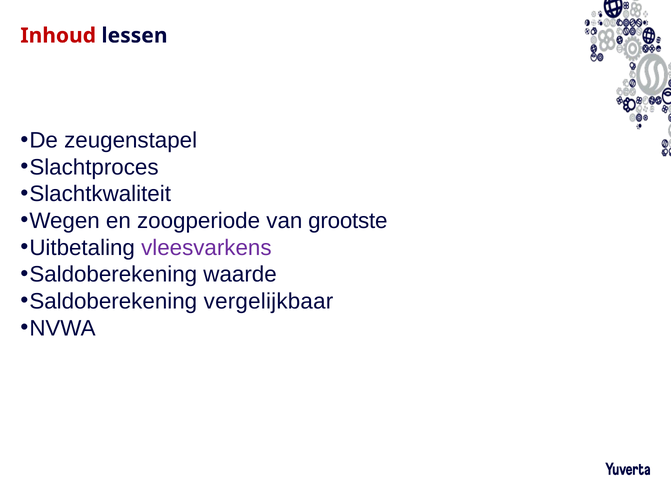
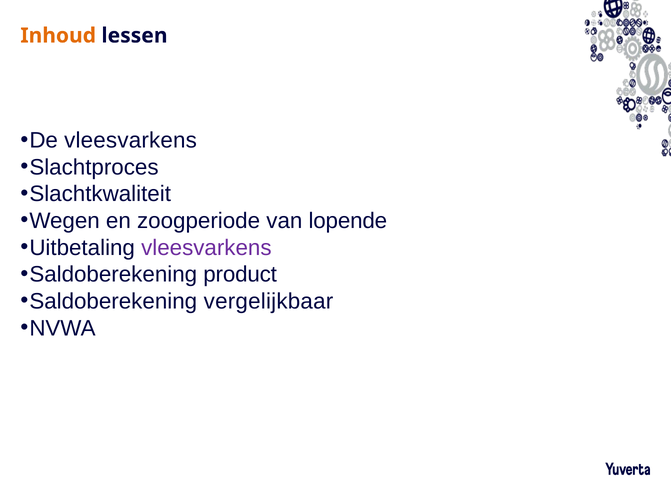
Inhoud colour: red -> orange (58, 36)
De zeugenstapel: zeugenstapel -> vleesvarkens (131, 140)
grootste: grootste -> lopende (348, 221)
waarde: waarde -> product (240, 275)
